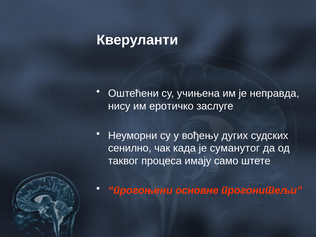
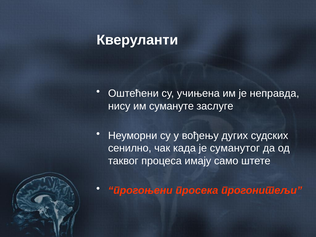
еротичко: еротичко -> сумануте (171, 106)
основне: основне -> просека (197, 190)
